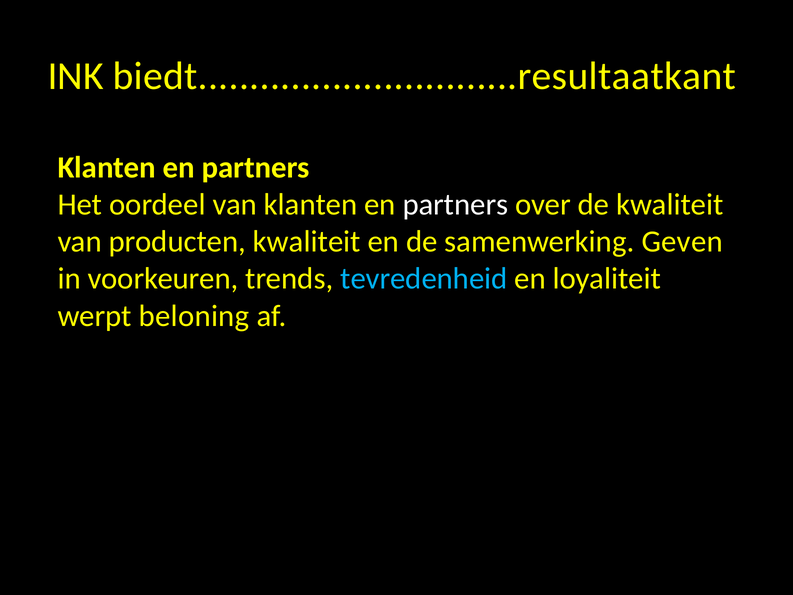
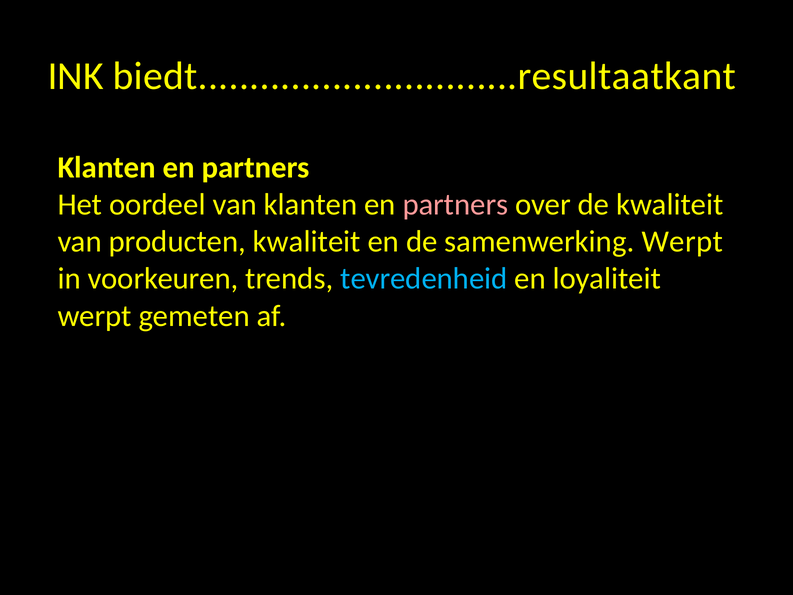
partners colour: white -> pink (455, 205)
samenwerking Geven: Geven -> Werpt (682, 242)
beloning: beloning -> gemeten (194, 316)
